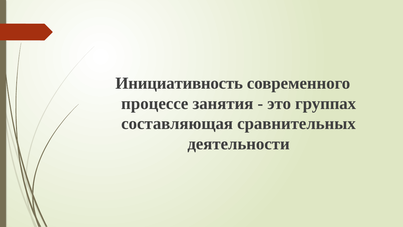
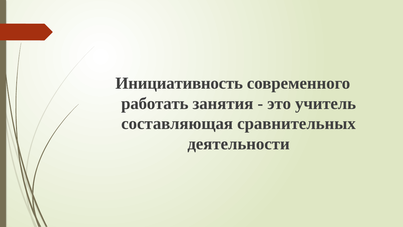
процессе: процессе -> работать (155, 103)
группах: группах -> учитель (326, 103)
